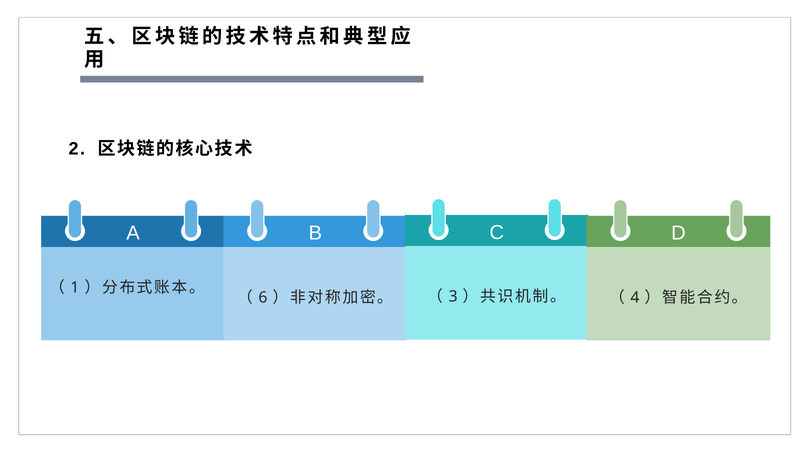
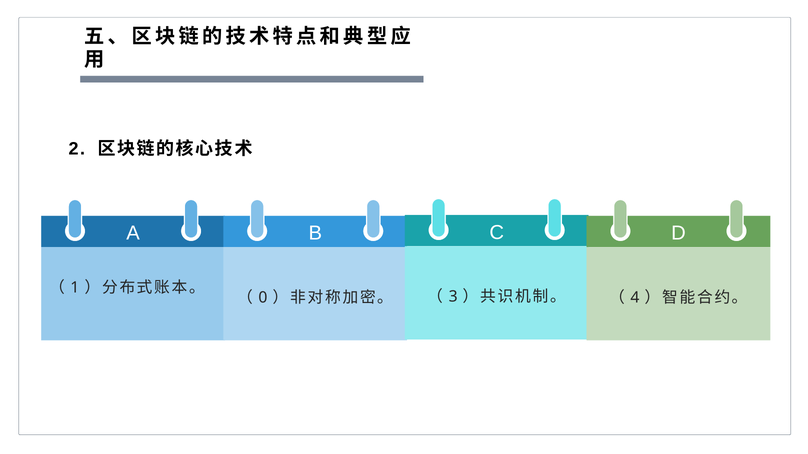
6: 6 -> 0 (263, 298)
